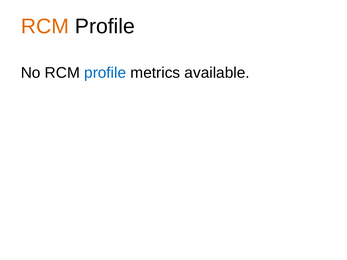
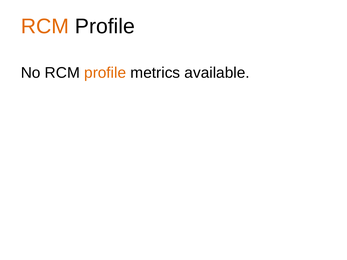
profile colour: blue -> orange (105, 73)
